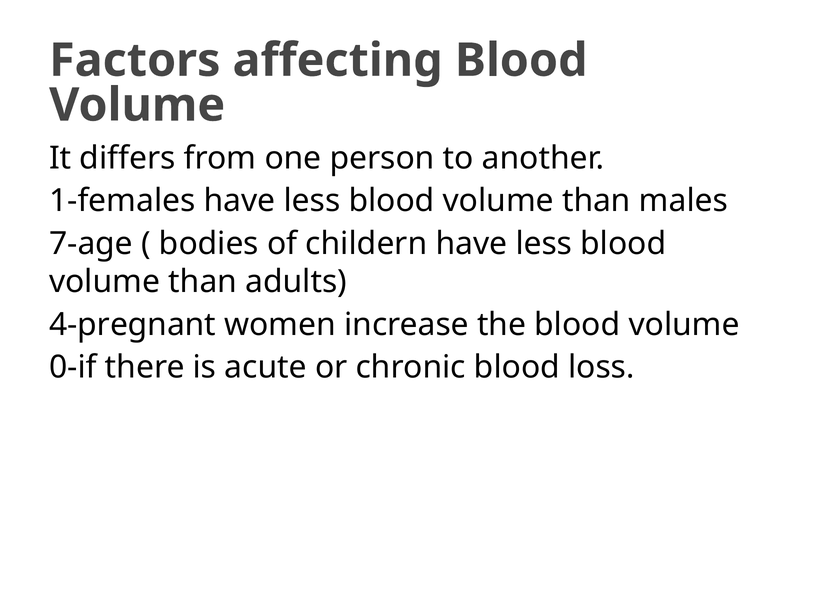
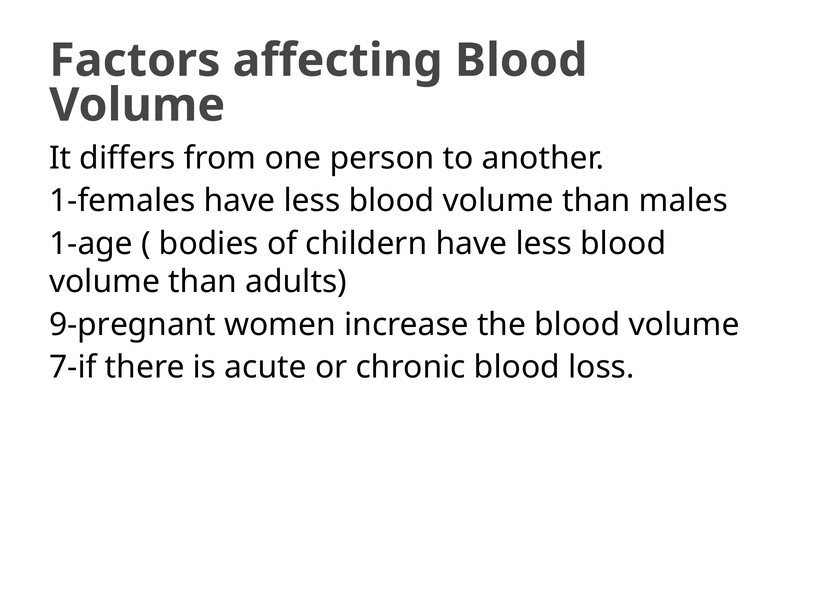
7-age: 7-age -> 1-age (91, 244)
4-pregnant: 4-pregnant -> 9-pregnant (133, 325)
0-if: 0-if -> 7-if (73, 367)
